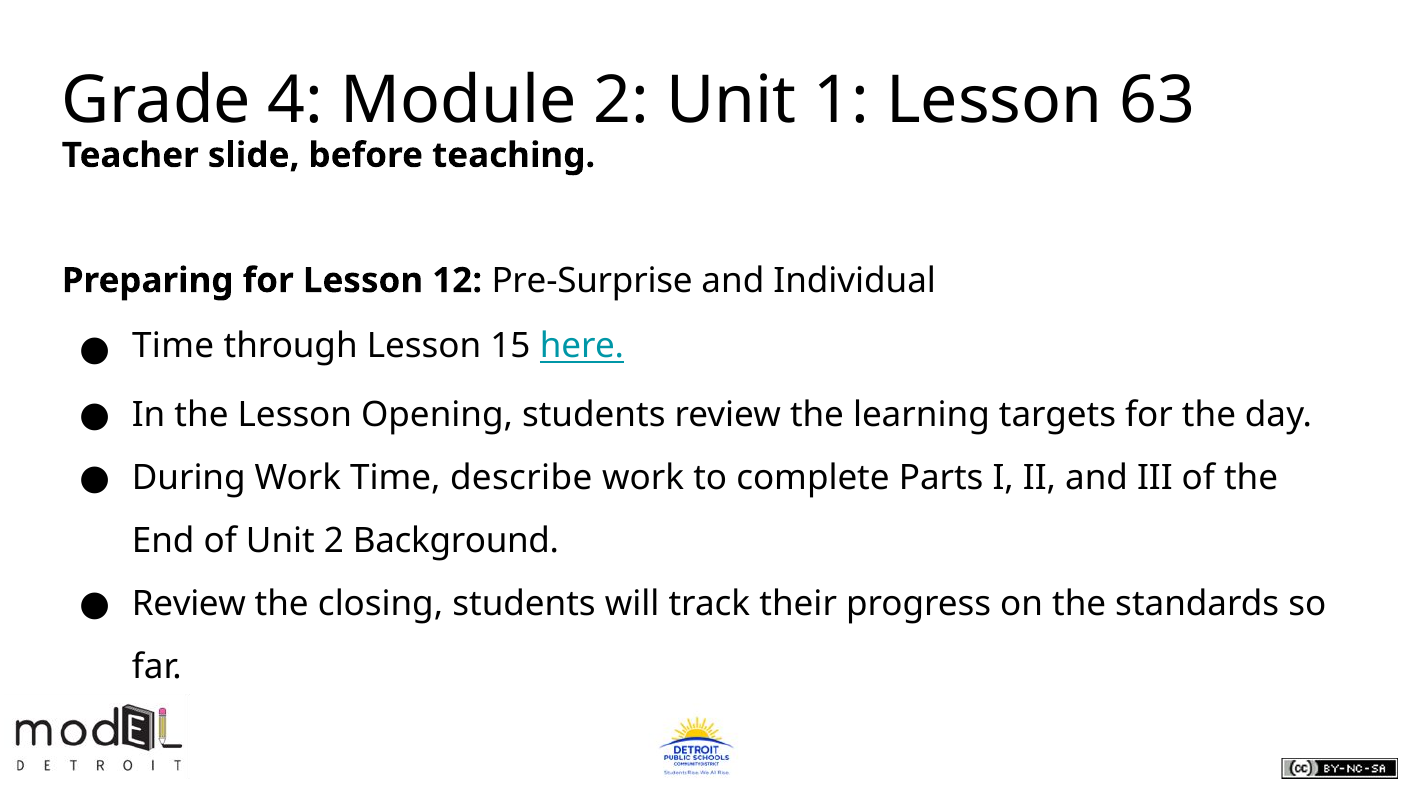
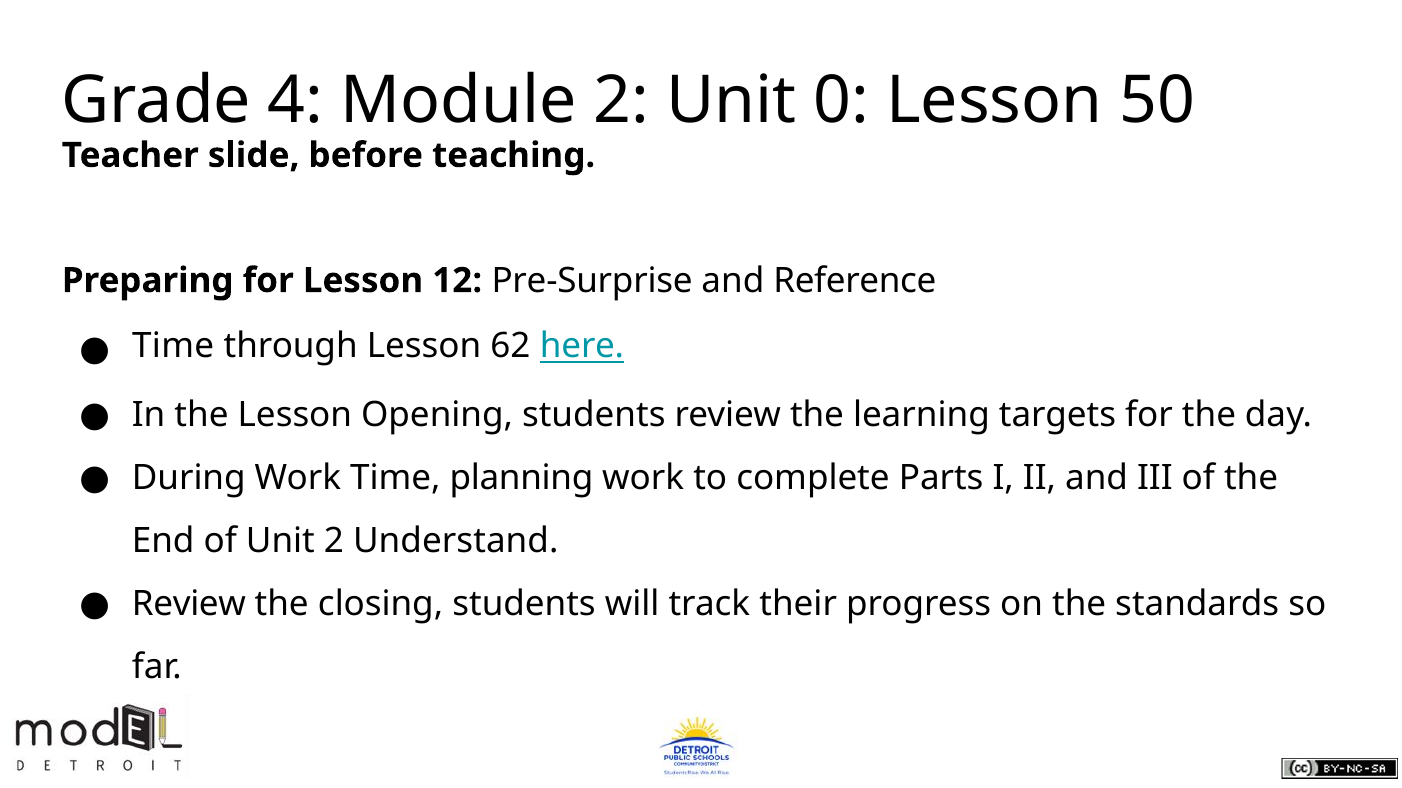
1: 1 -> 0 (841, 101)
63: 63 -> 50 (1157, 101)
Individual: Individual -> Reference (855, 281)
15: 15 -> 62 (510, 347)
describe: describe -> planning (521, 478)
Background: Background -> Understand (456, 542)
